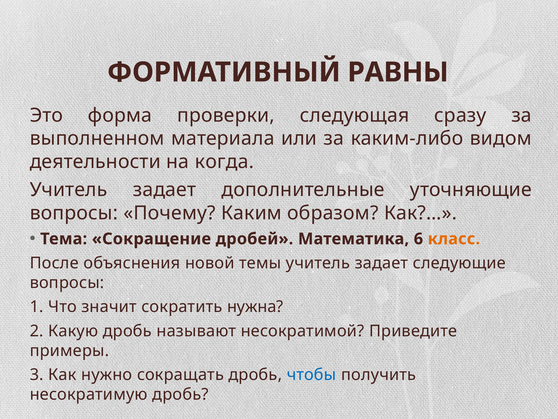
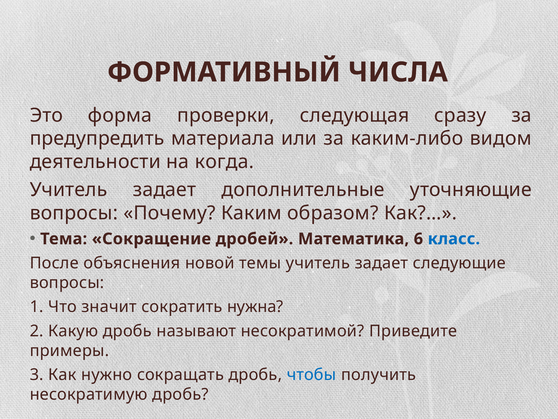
РАВНЫ: РАВНЫ -> ЧИСЛА (398, 72)
выполненном: выполненном -> предупредить (97, 138)
класс colour: orange -> blue (454, 239)
